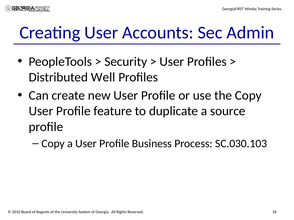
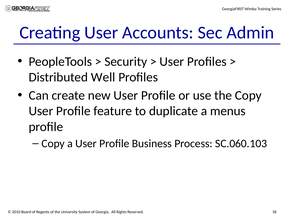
source: source -> menus (228, 111)
SC.030.103: SC.030.103 -> SC.060.103 (241, 144)
